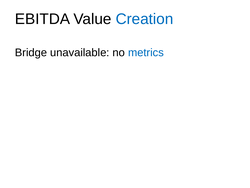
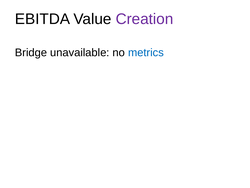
Creation colour: blue -> purple (145, 19)
